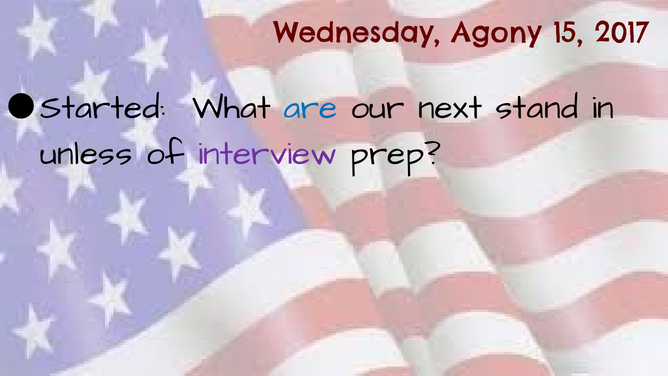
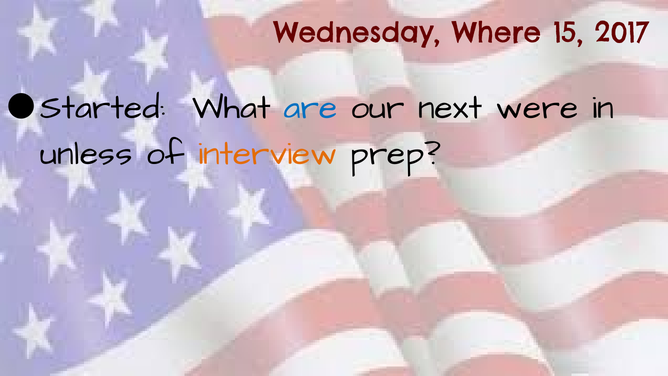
Agony: Agony -> Where (497, 33)
stand: stand -> were (537, 107)
interview colour: purple -> orange (268, 153)
